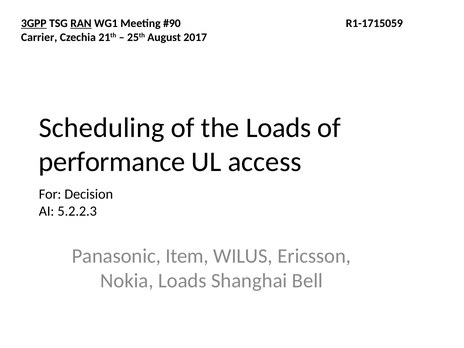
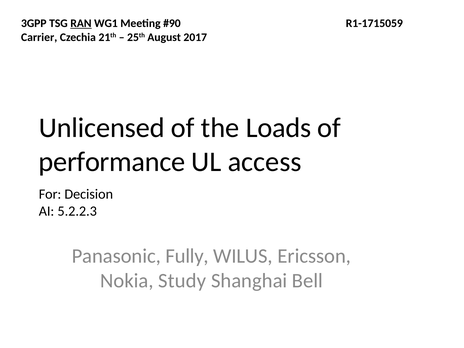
3GPP underline: present -> none (34, 23)
Scheduling: Scheduling -> Unlicensed (102, 128)
Item: Item -> Fully (187, 256)
Nokia Loads: Loads -> Study (182, 281)
